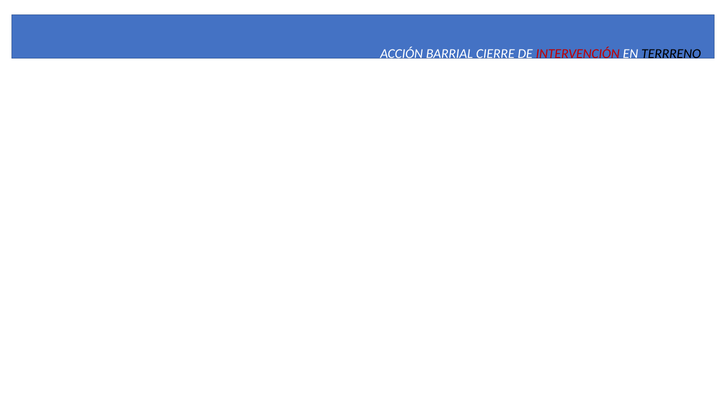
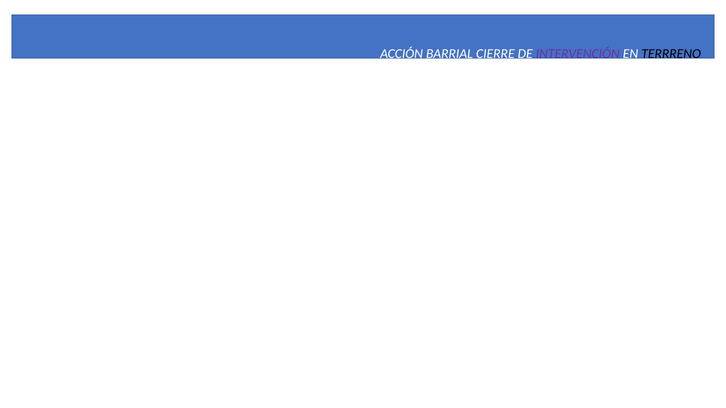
INTERVENCIÓN colour: red -> purple (578, 54)
